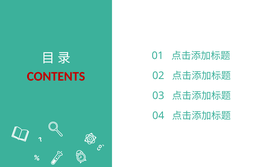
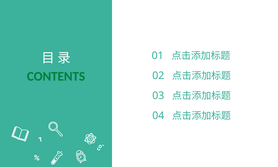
CONTENTS colour: red -> green (56, 76)
